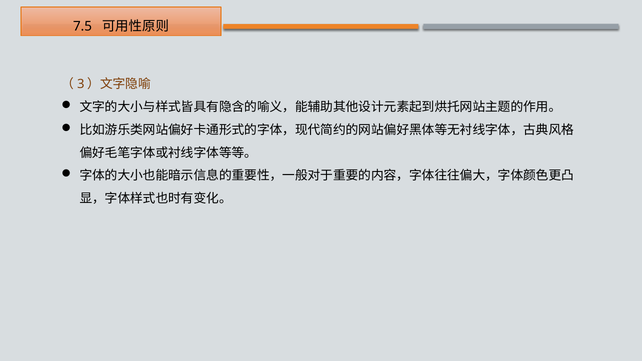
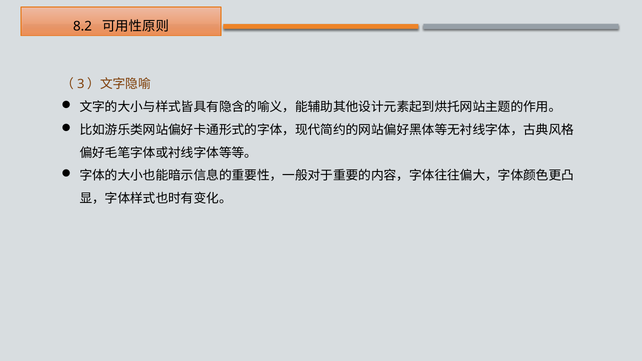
7.5: 7.5 -> 8.2 (82, 26)
